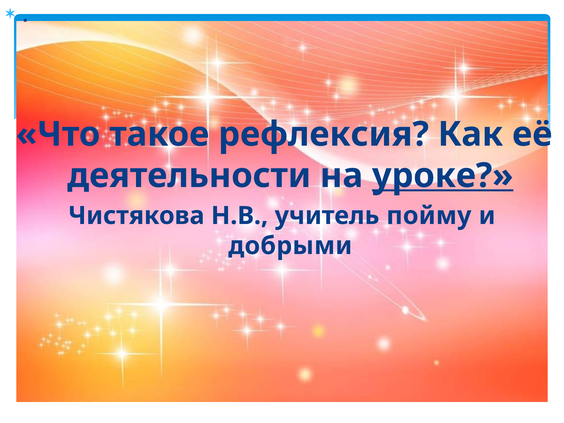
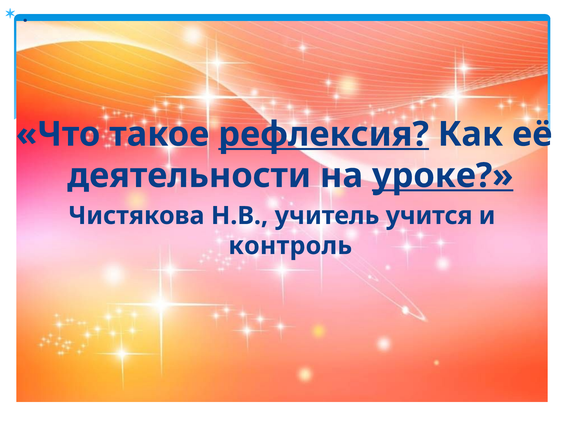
рефлексия underline: none -> present (324, 134)
пойму: пойму -> учится (429, 216)
добрыми: добрыми -> контроль (290, 246)
